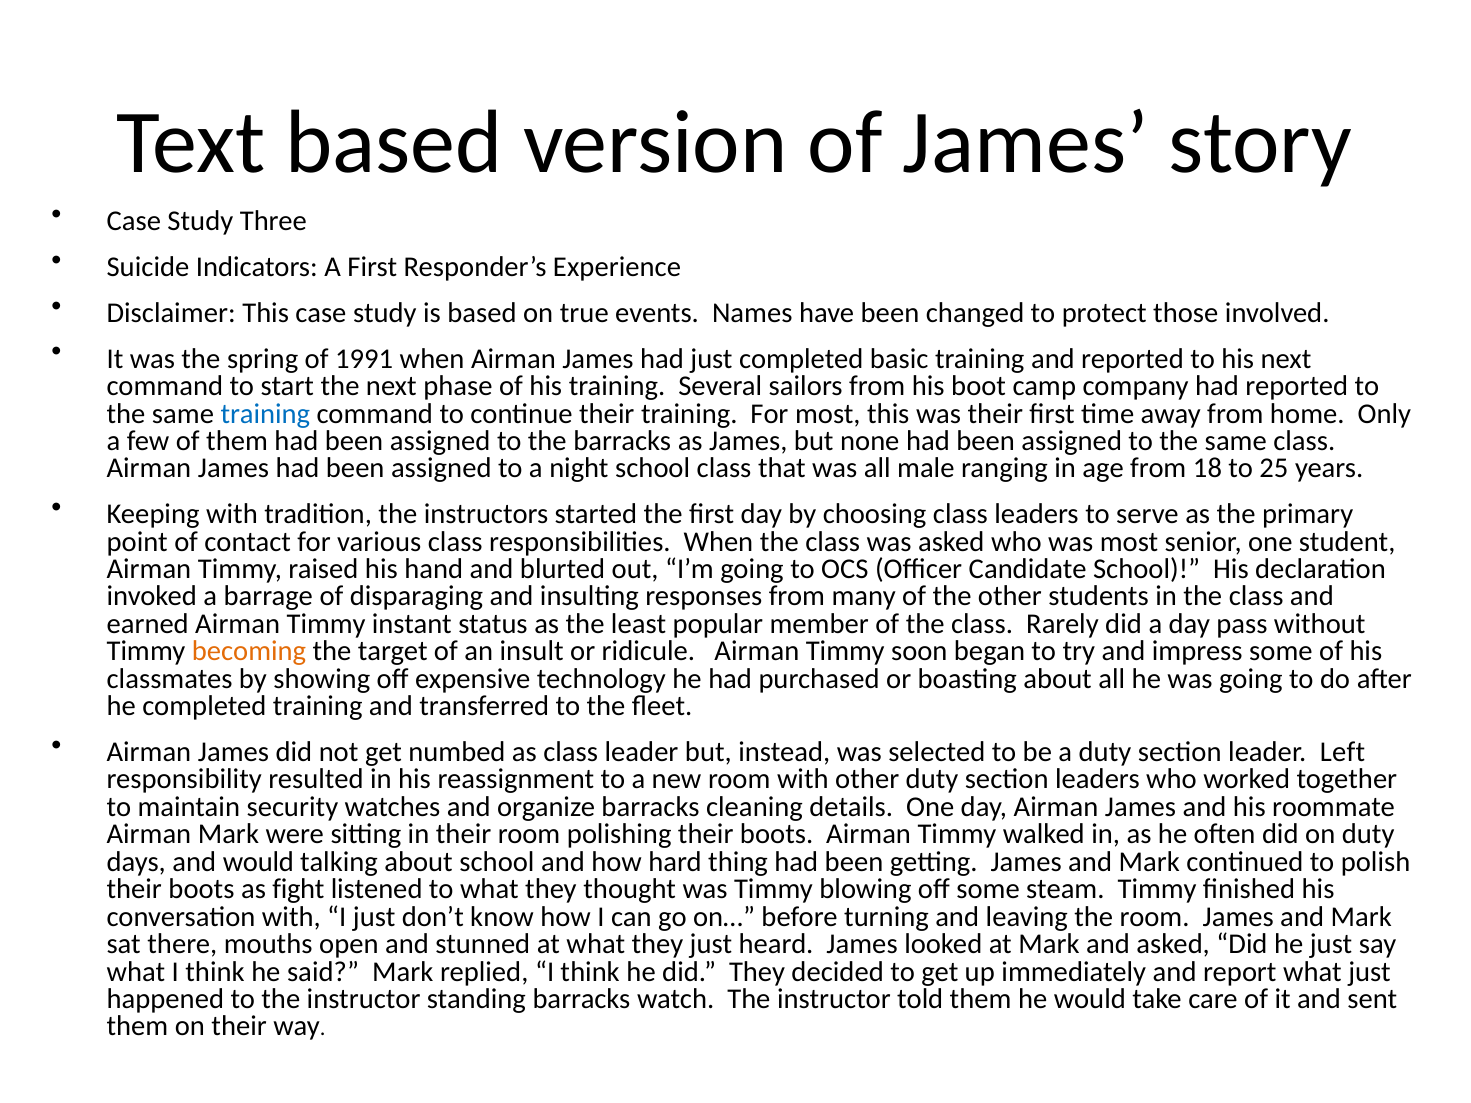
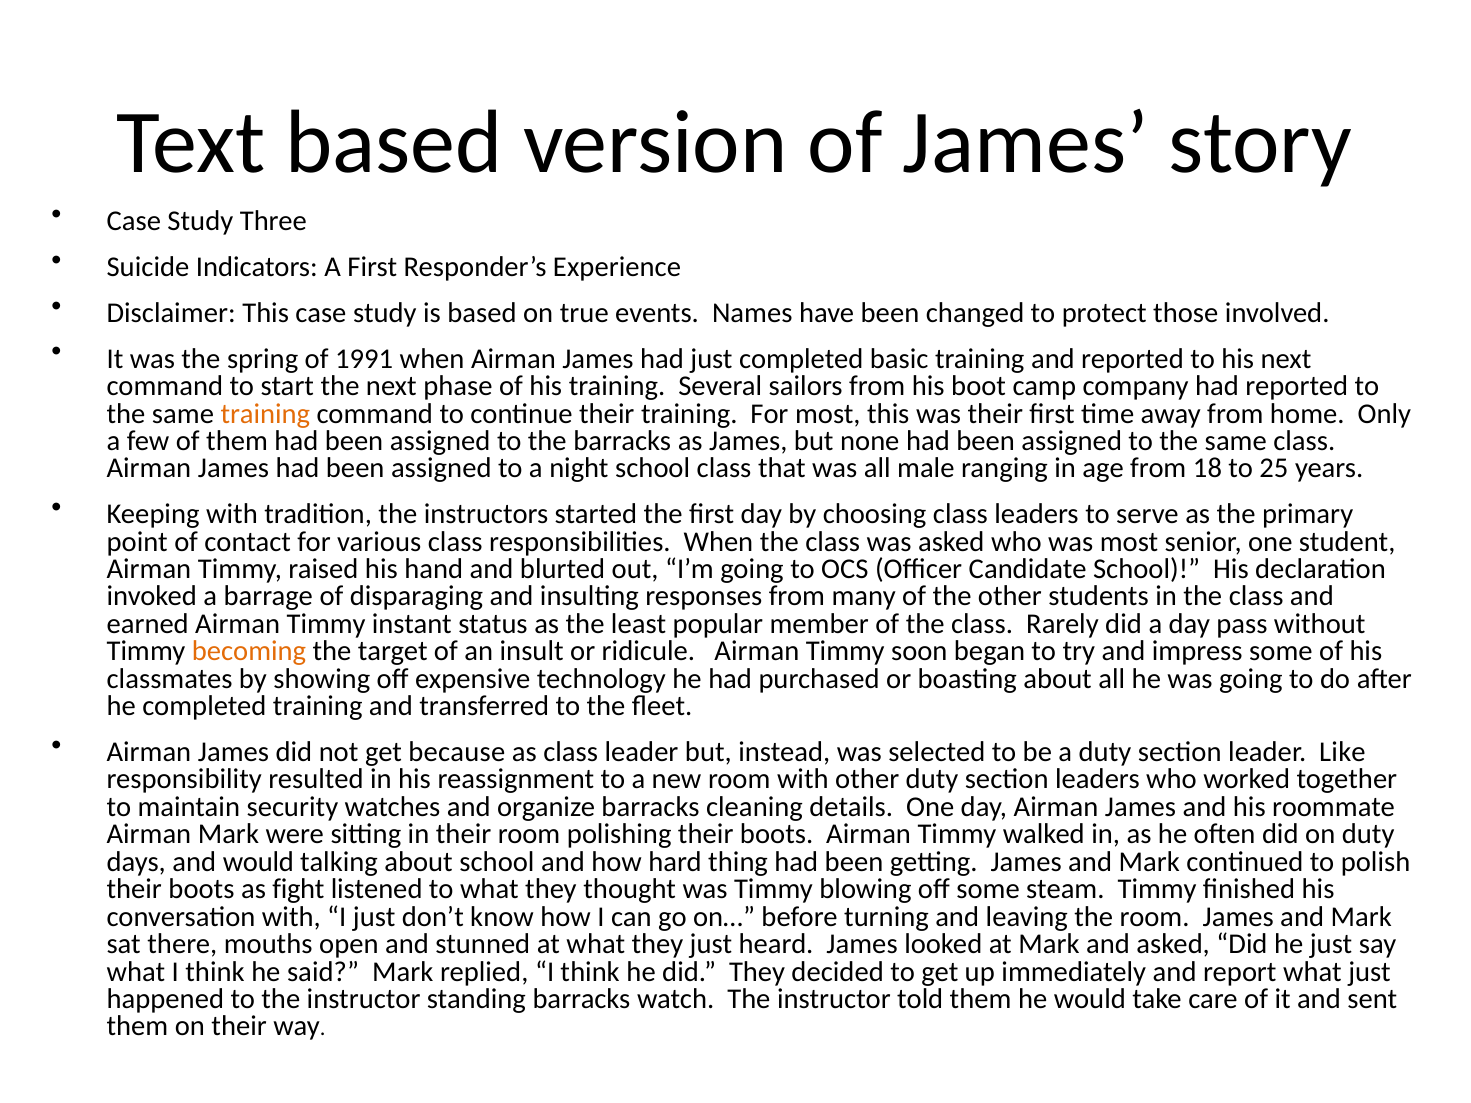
training colour: blue -> orange (265, 414)
numbed: numbed -> because (457, 752)
Left: Left -> Like (1342, 752)
